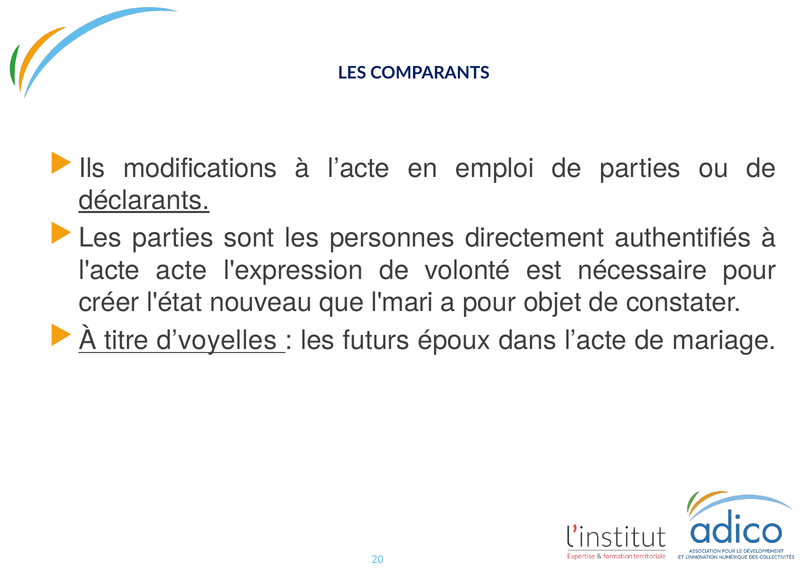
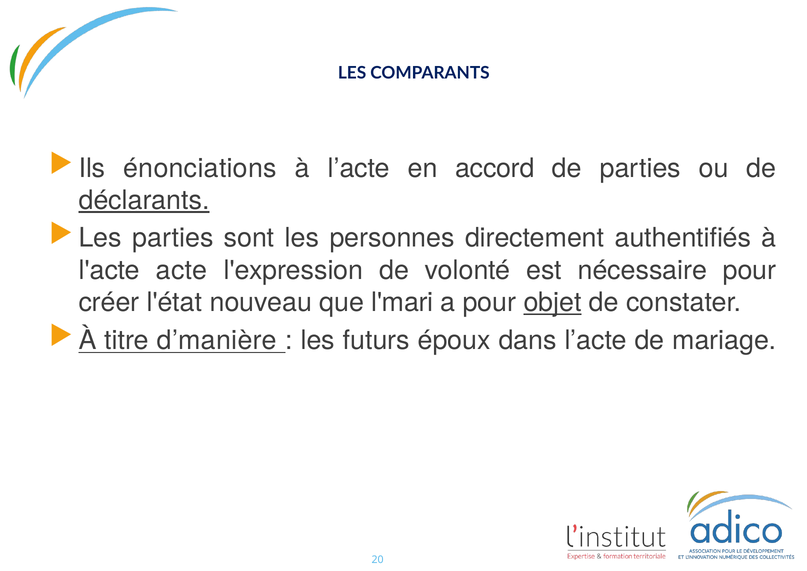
modifications: modifications -> énonciations (200, 168)
emploi: emploi -> accord (495, 168)
objet underline: none -> present (553, 302)
d’voyelles: d’voyelles -> d’manière (217, 340)
